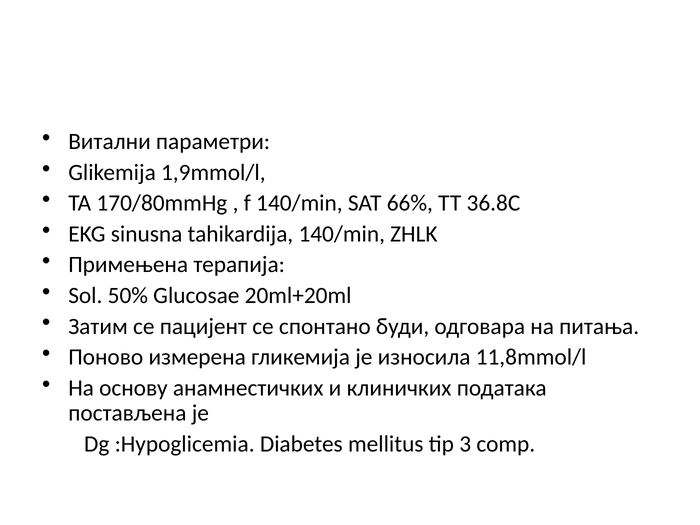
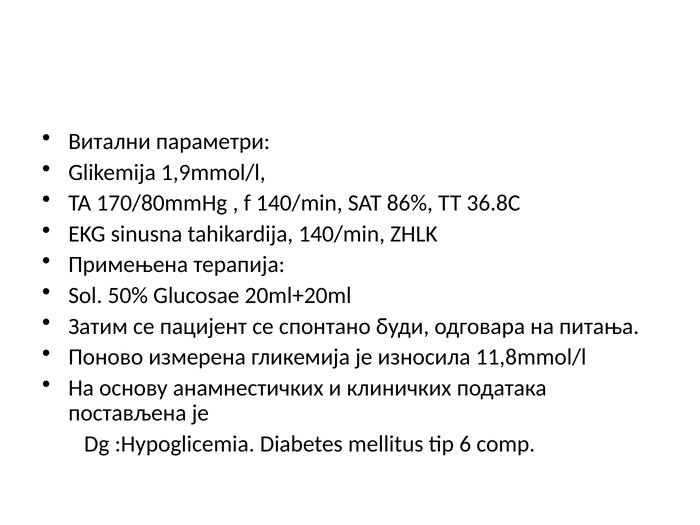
66%: 66% -> 86% (410, 203)
3: 3 -> 6 (465, 444)
